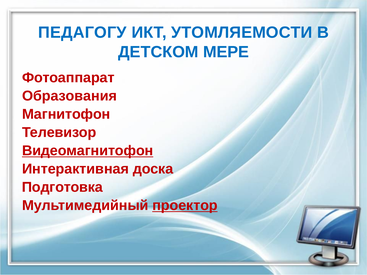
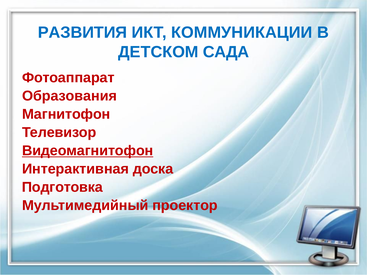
ПЕДАГОГУ: ПЕДАГОГУ -> РАЗВИТИЯ (83, 32)
УТОМЛЯЕМОСТИ: УТОМЛЯЕМОСТИ -> КОММУНИКАЦИИ (242, 32)
МЕРЕ: МЕРЕ -> САДА (226, 52)
проектор underline: present -> none (185, 206)
